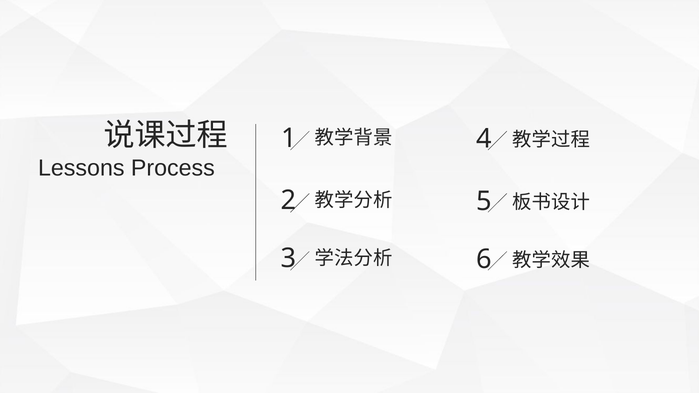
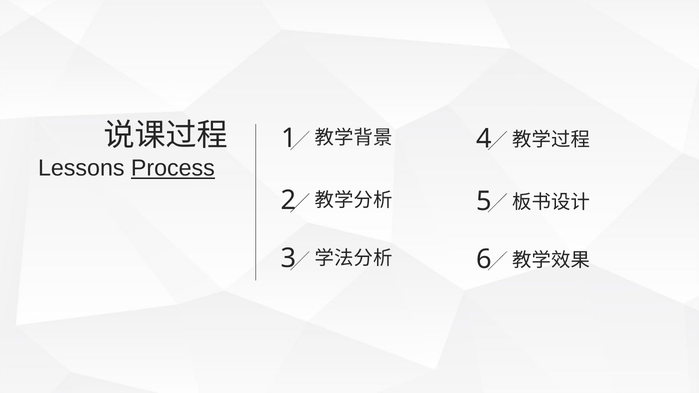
Process underline: none -> present (173, 168)
